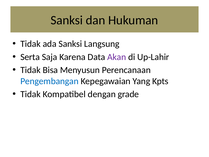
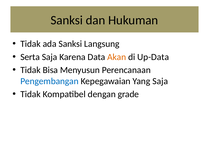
Akan colour: purple -> orange (117, 57)
Up-Lahir: Up-Lahir -> Up-Data (153, 57)
Yang Kpts: Kpts -> Saja (160, 81)
